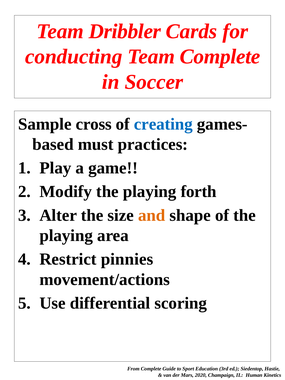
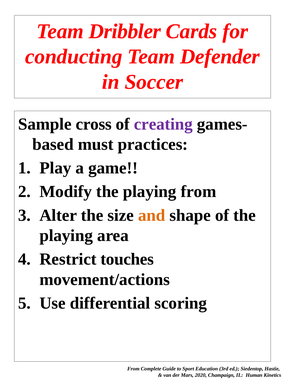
Team Complete: Complete -> Defender (220, 57)
creating colour: blue -> purple (163, 124)
playing forth: forth -> from (198, 192)
pinnies: pinnies -> touches (127, 259)
